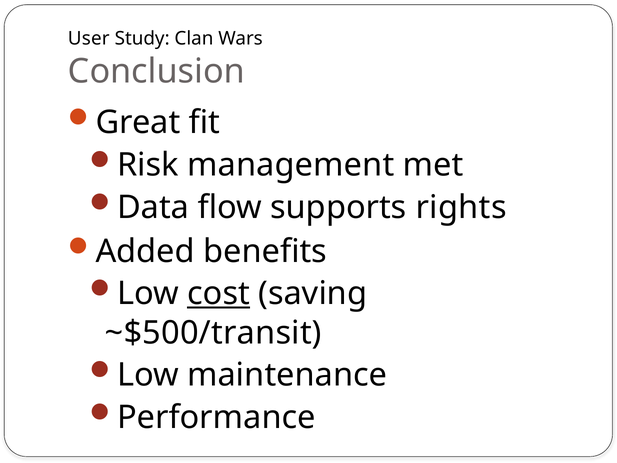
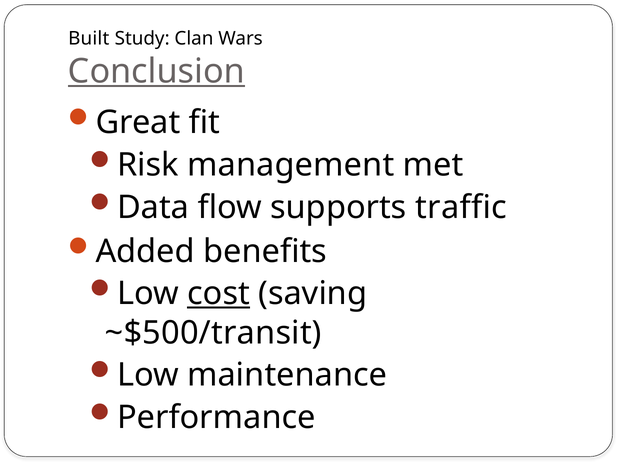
User: User -> Built (89, 38)
Conclusion underline: none -> present (156, 71)
rights: rights -> traffic (461, 207)
